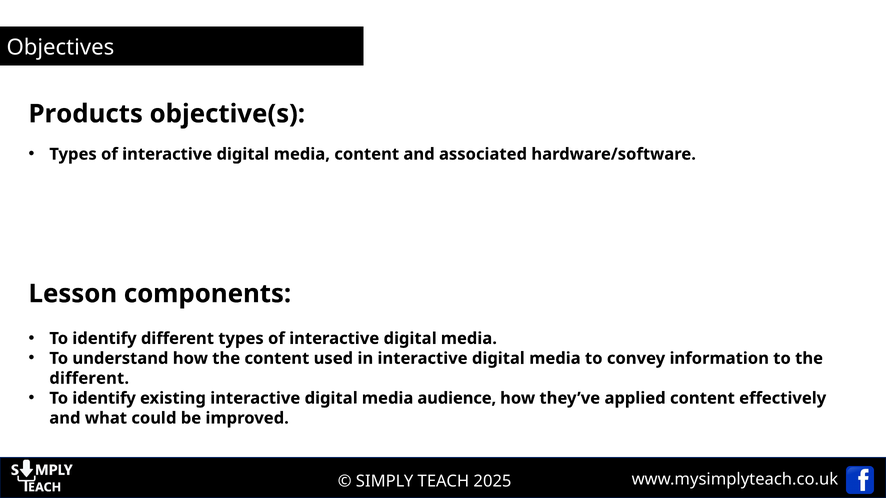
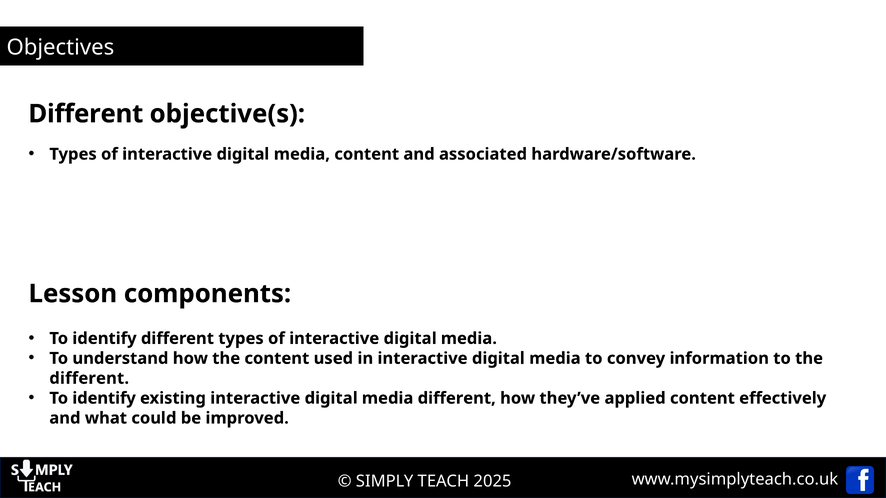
Products: Products -> Different (86, 114)
media audience: audience -> different (457, 398)
